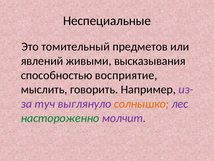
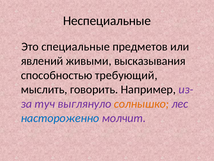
томительный: томительный -> специальные (76, 46)
восприятие: восприятие -> требующий (126, 75)
настороженно colour: green -> blue (60, 118)
